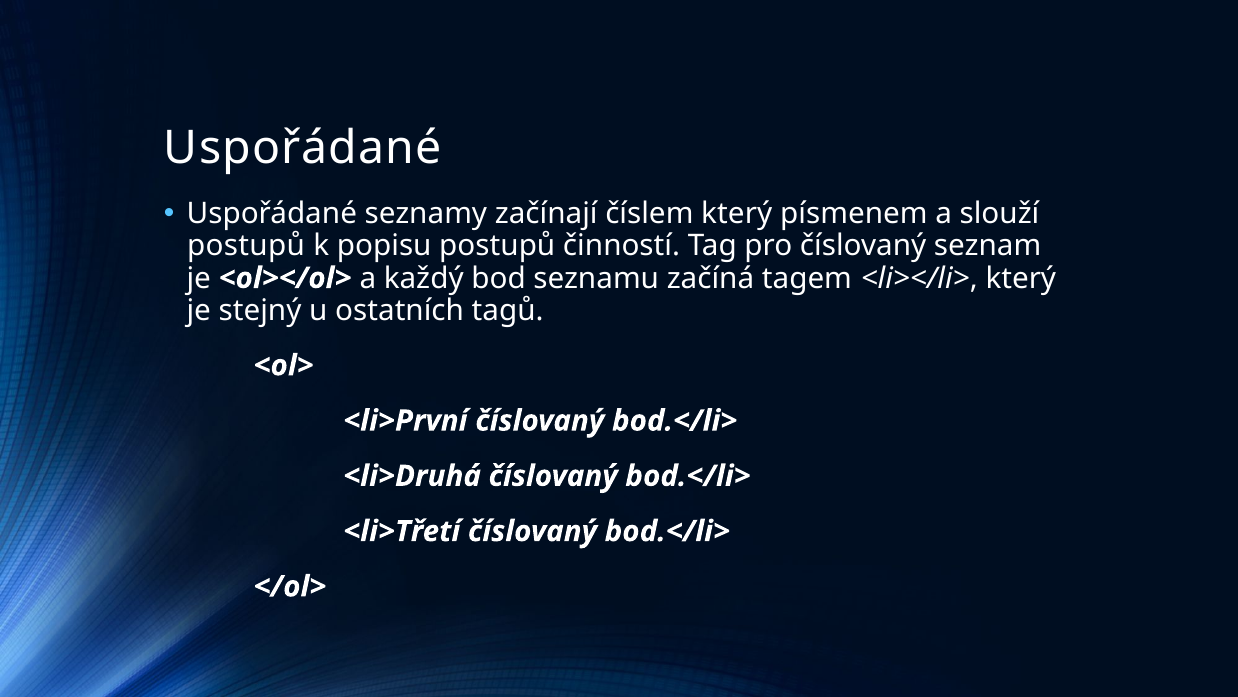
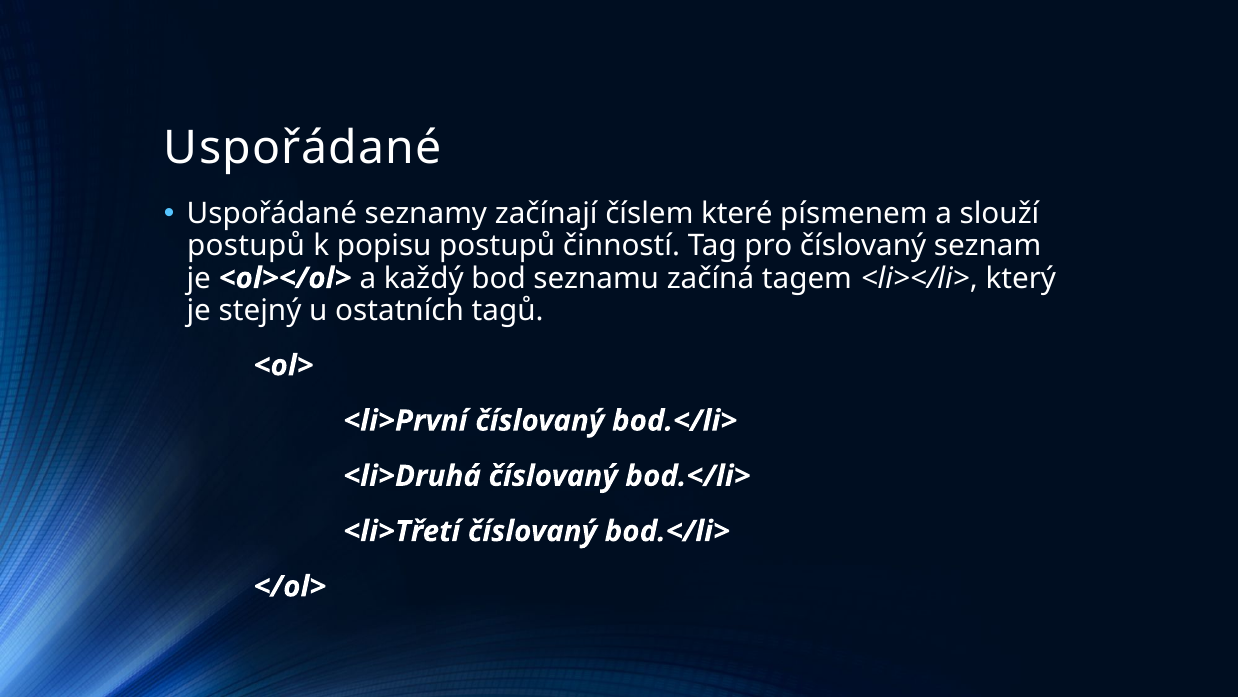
číslem který: který -> které (737, 214)
